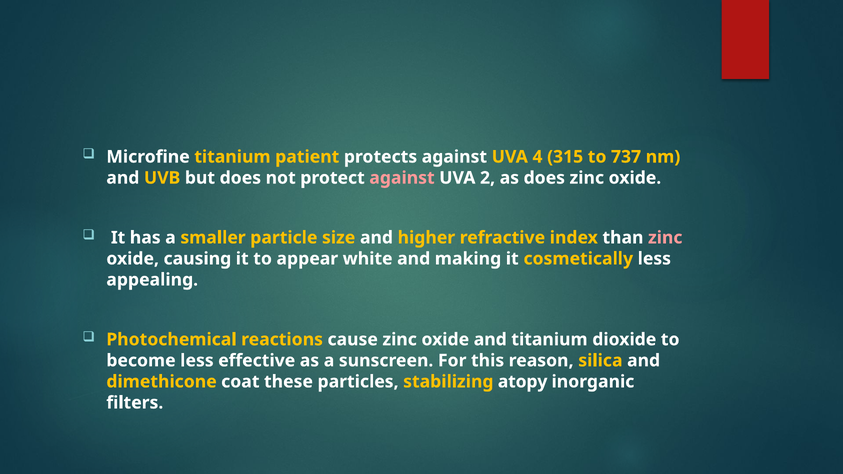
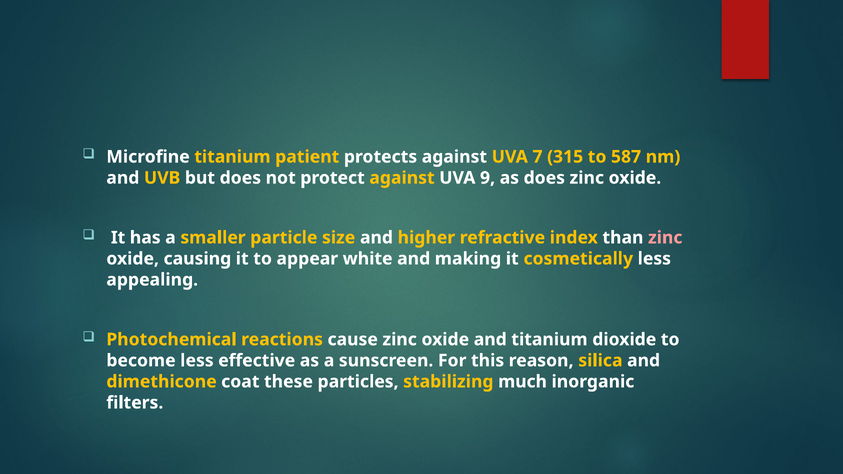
4: 4 -> 7 (537, 157)
737: 737 -> 587 (626, 157)
against colour: pink -> yellow (402, 178)
2: 2 -> 9 (488, 178)
atopy: atopy -> much (523, 382)
